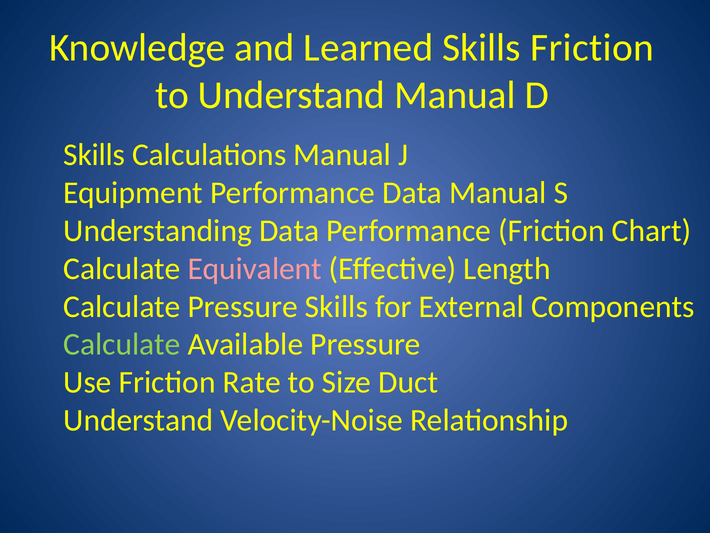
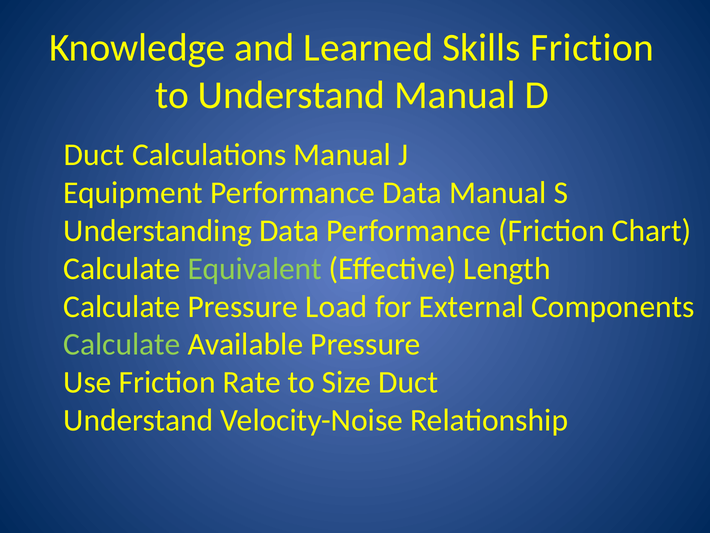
Skills: Skills -> Duct (94, 155)
Equivalent colour: pink -> light green (255, 268)
Pressure Skills: Skills -> Load (336, 306)
